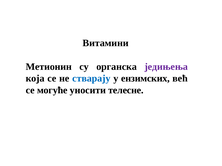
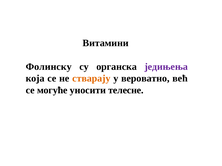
Метионин: Метионин -> Фолинску (49, 67)
стварају colour: blue -> orange (91, 79)
ензимских: ензимских -> вероватно (145, 79)
